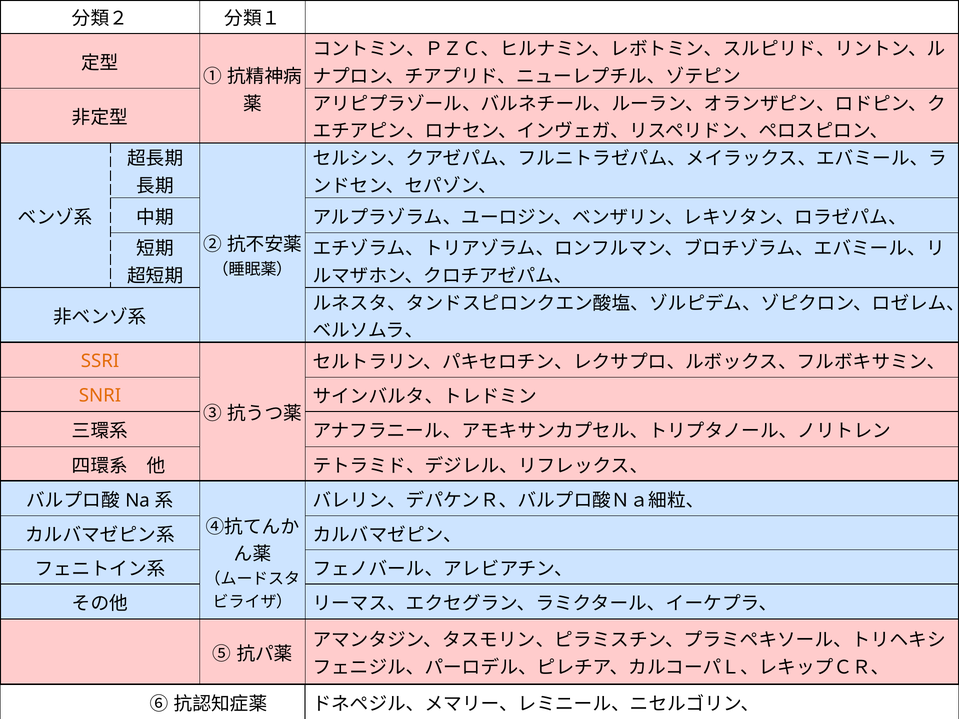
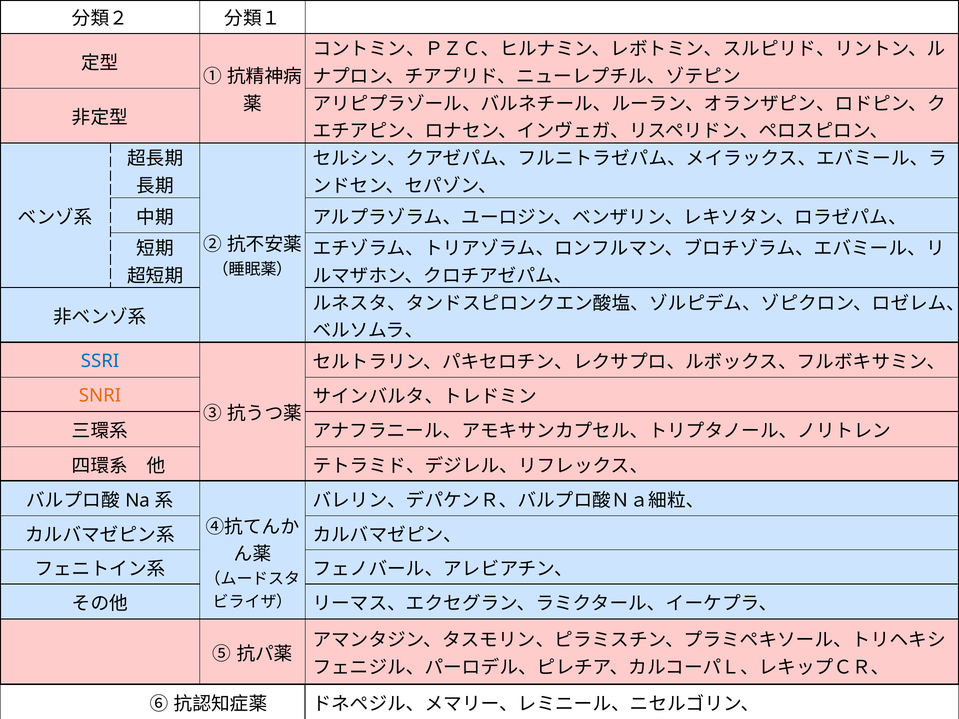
SSRI colour: orange -> blue (100, 361)
